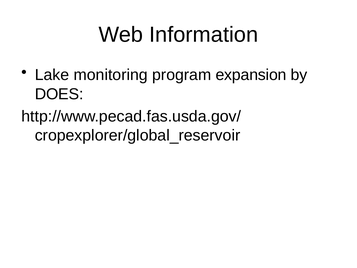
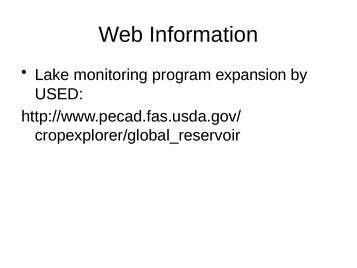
DOES: DOES -> USED (59, 94)
